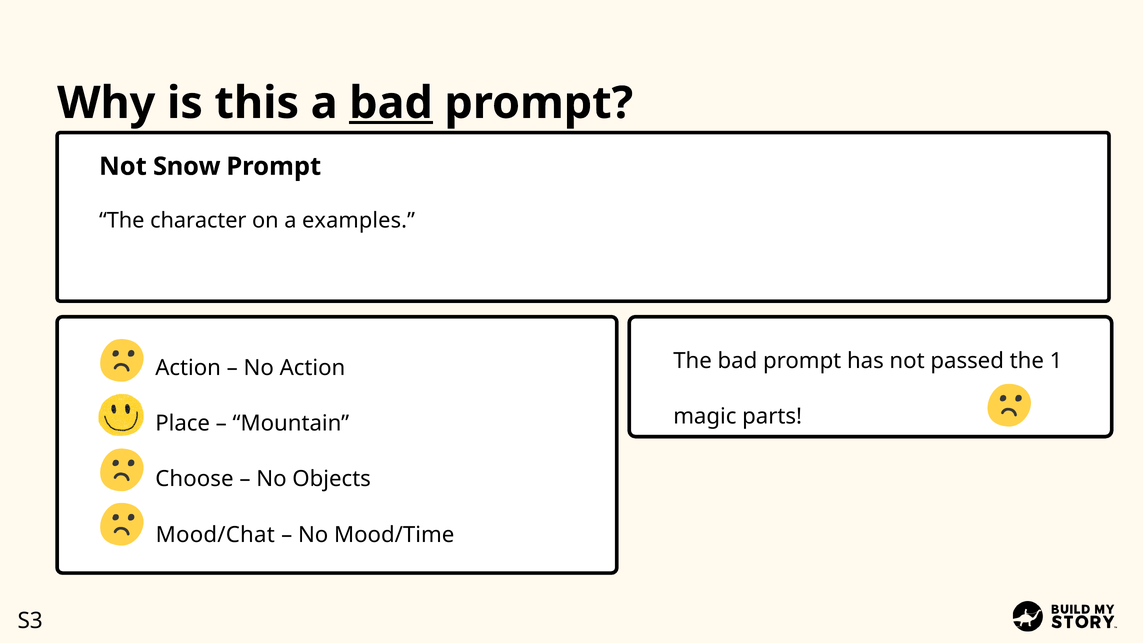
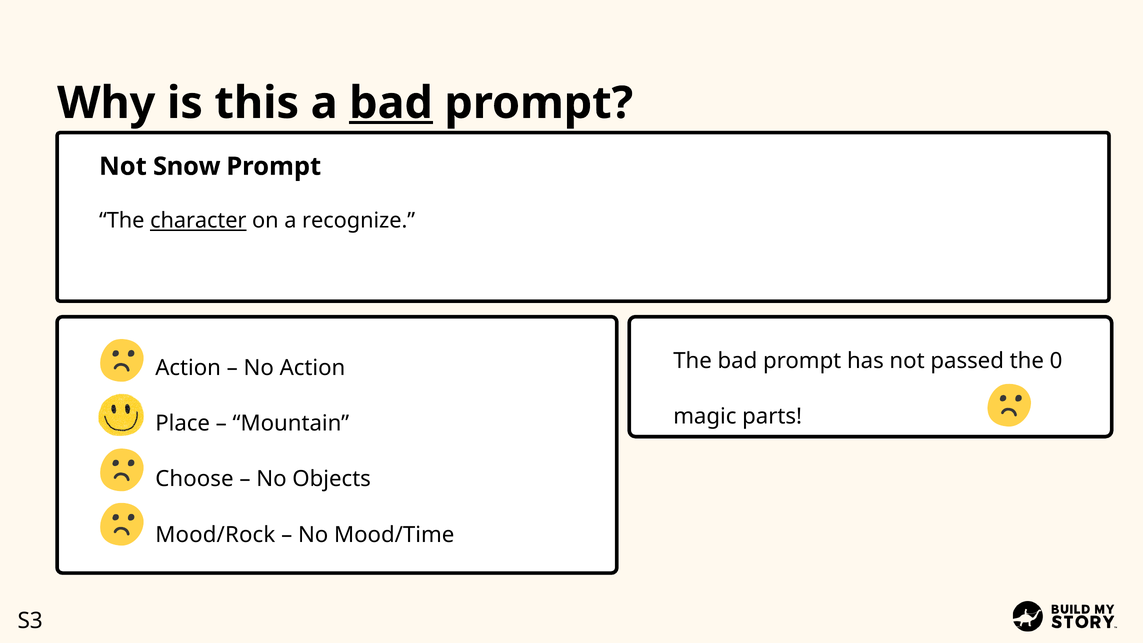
character underline: none -> present (198, 221)
examples: examples -> recognize (359, 221)
1: 1 -> 0 (1056, 361)
Mood/Chat: Mood/Chat -> Mood/Rock (215, 535)
